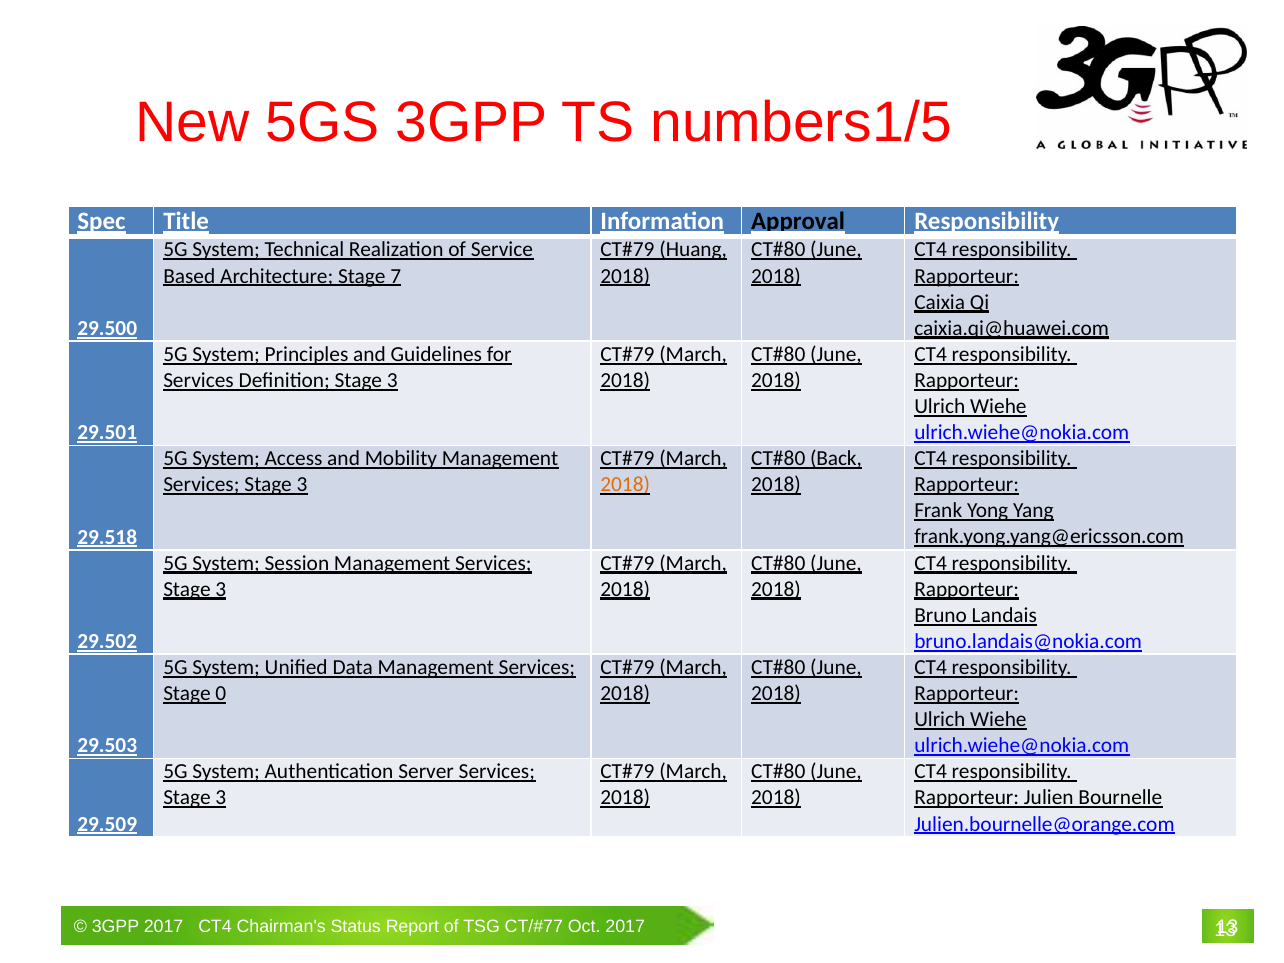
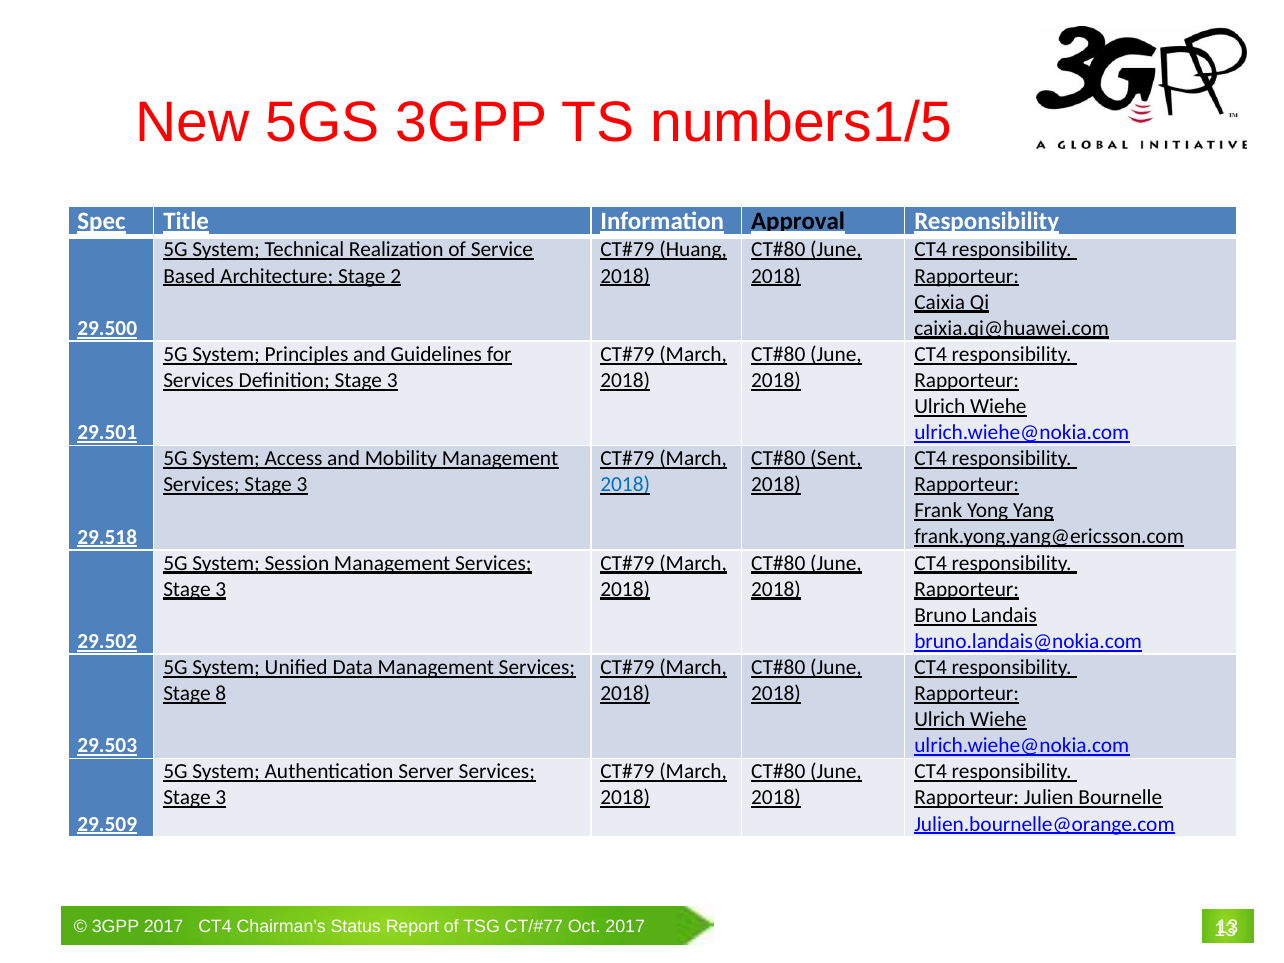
7: 7 -> 2 (396, 276)
Back: Back -> Sent (836, 459)
2018 colour: orange -> blue (625, 485)
0: 0 -> 8 (221, 694)
